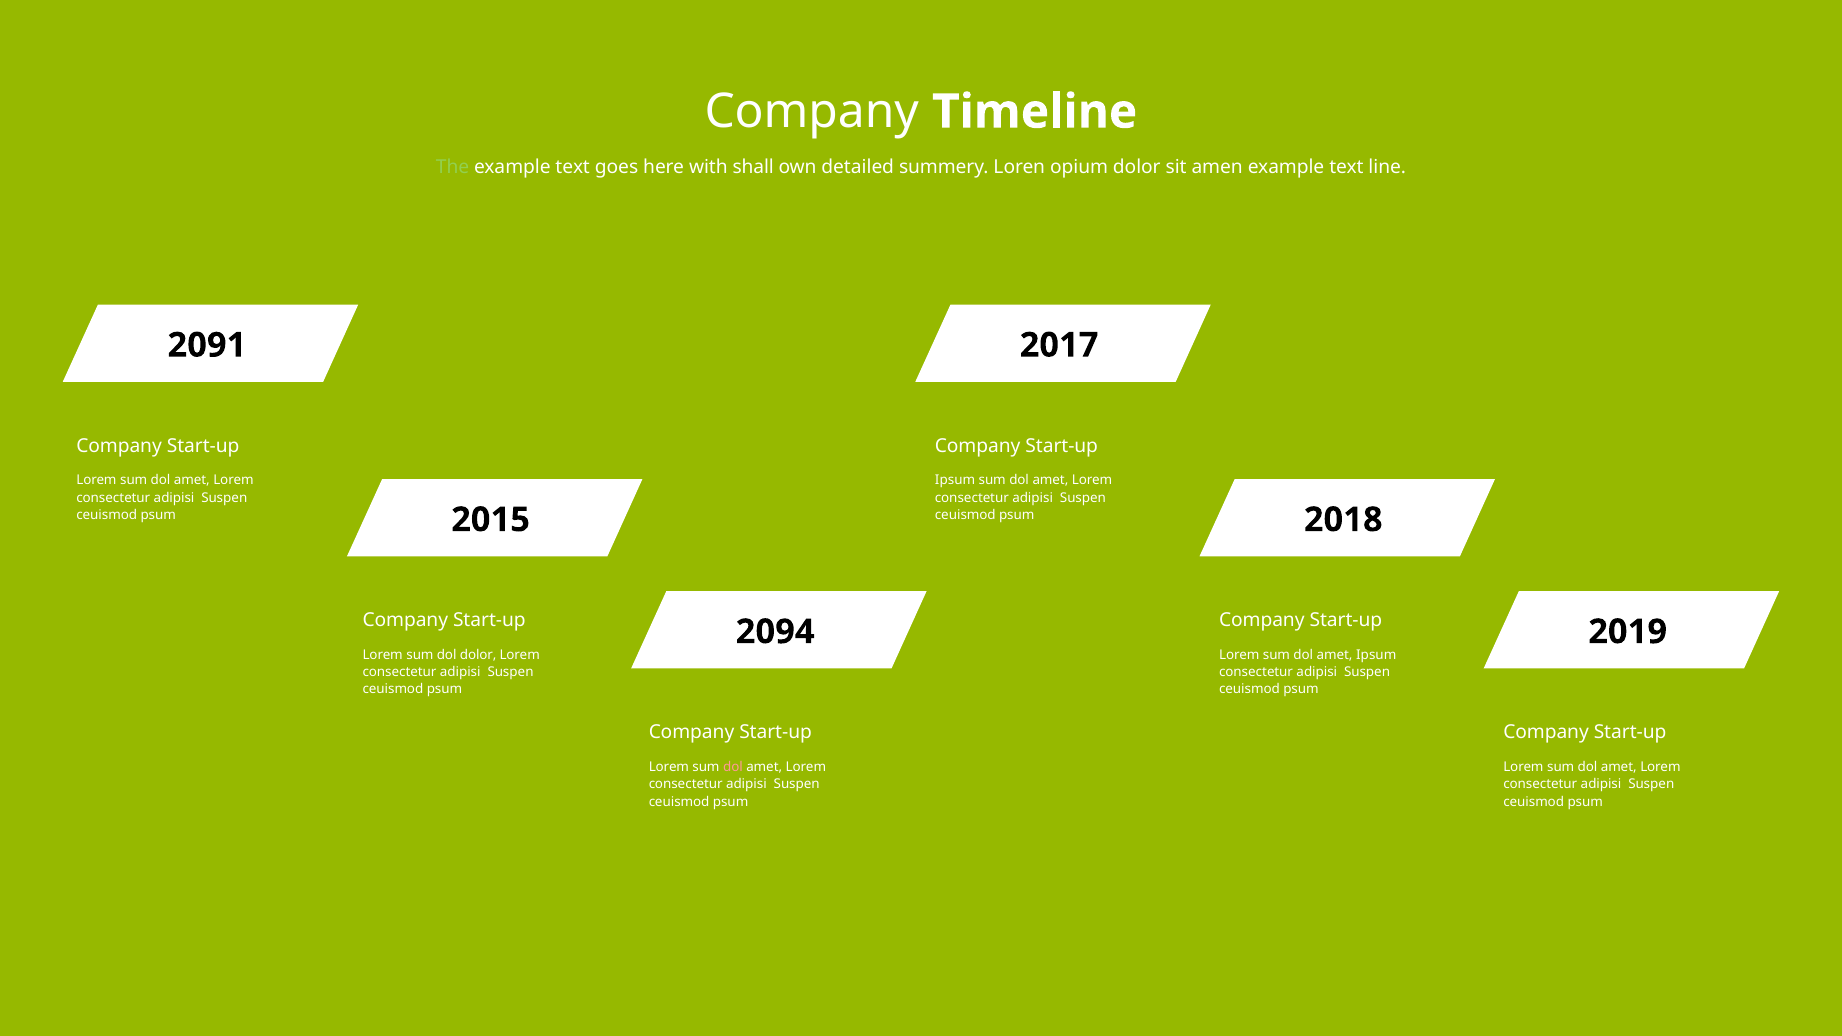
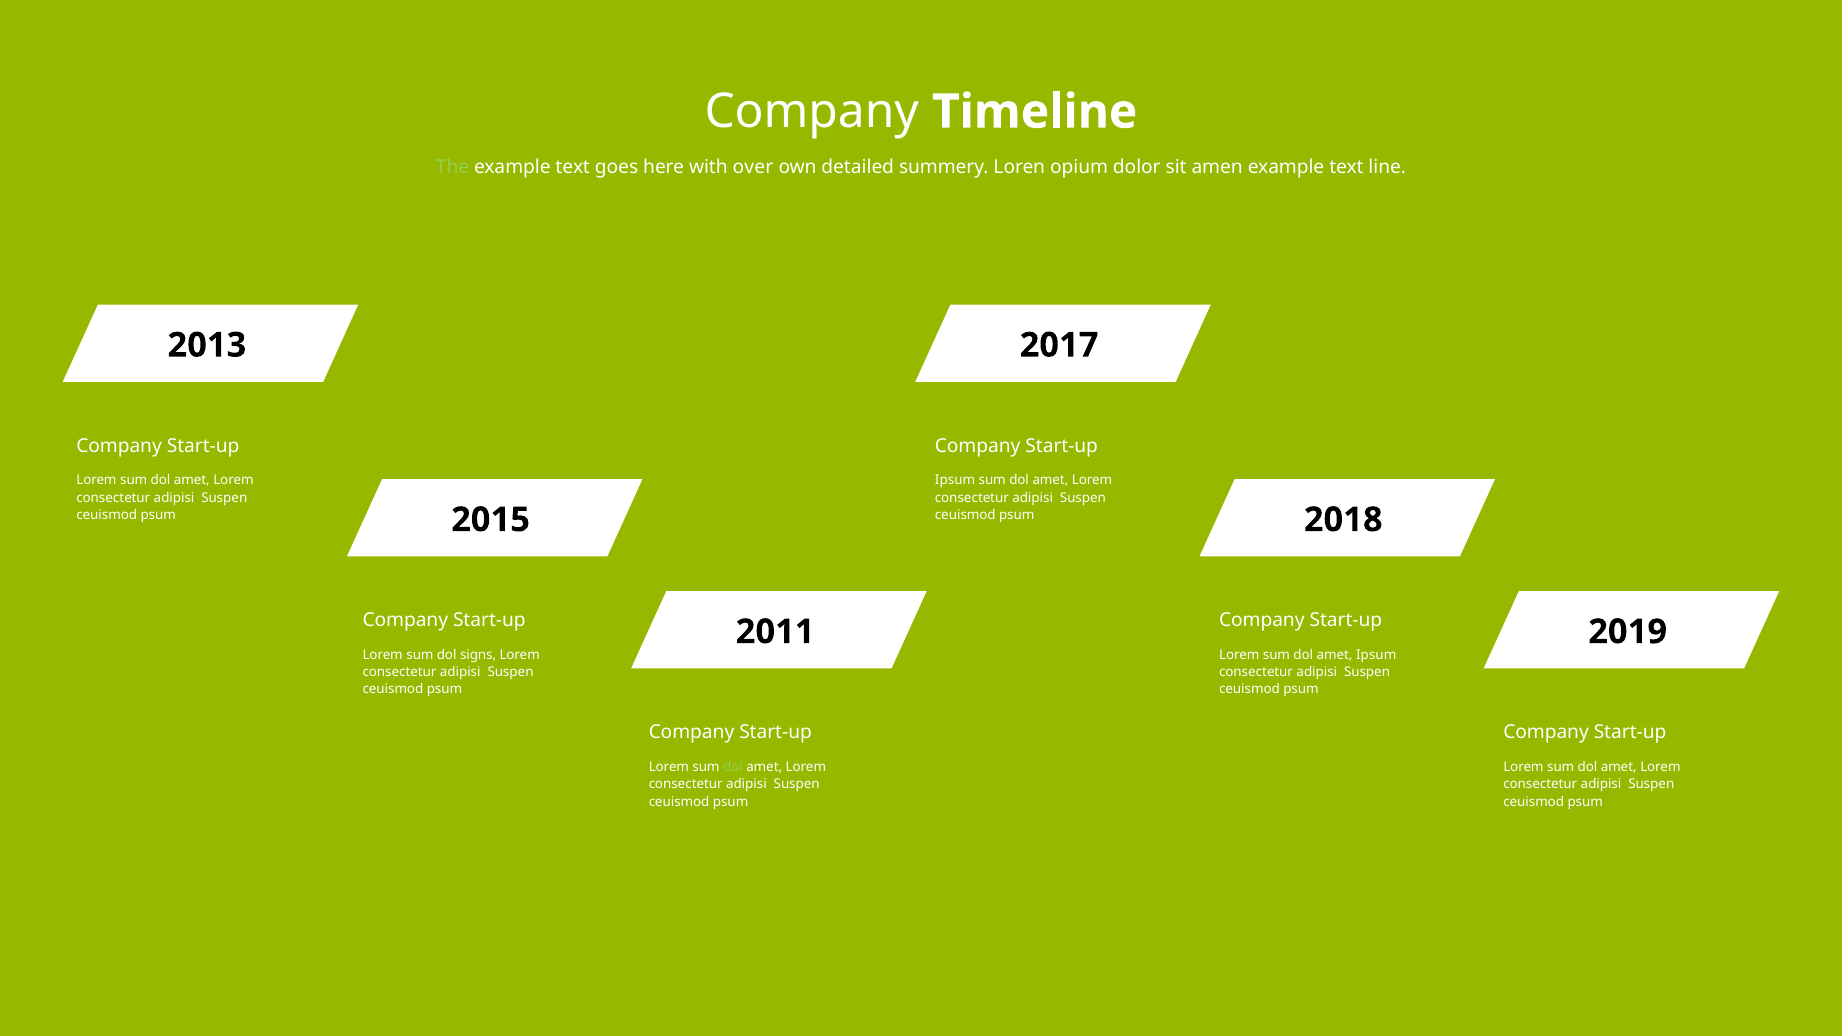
shall: shall -> over (753, 167)
2091: 2091 -> 2013 (207, 345)
2094: 2094 -> 2011 (775, 632)
dol dolor: dolor -> signs (478, 655)
dol colour: pink -> light green (733, 767)
